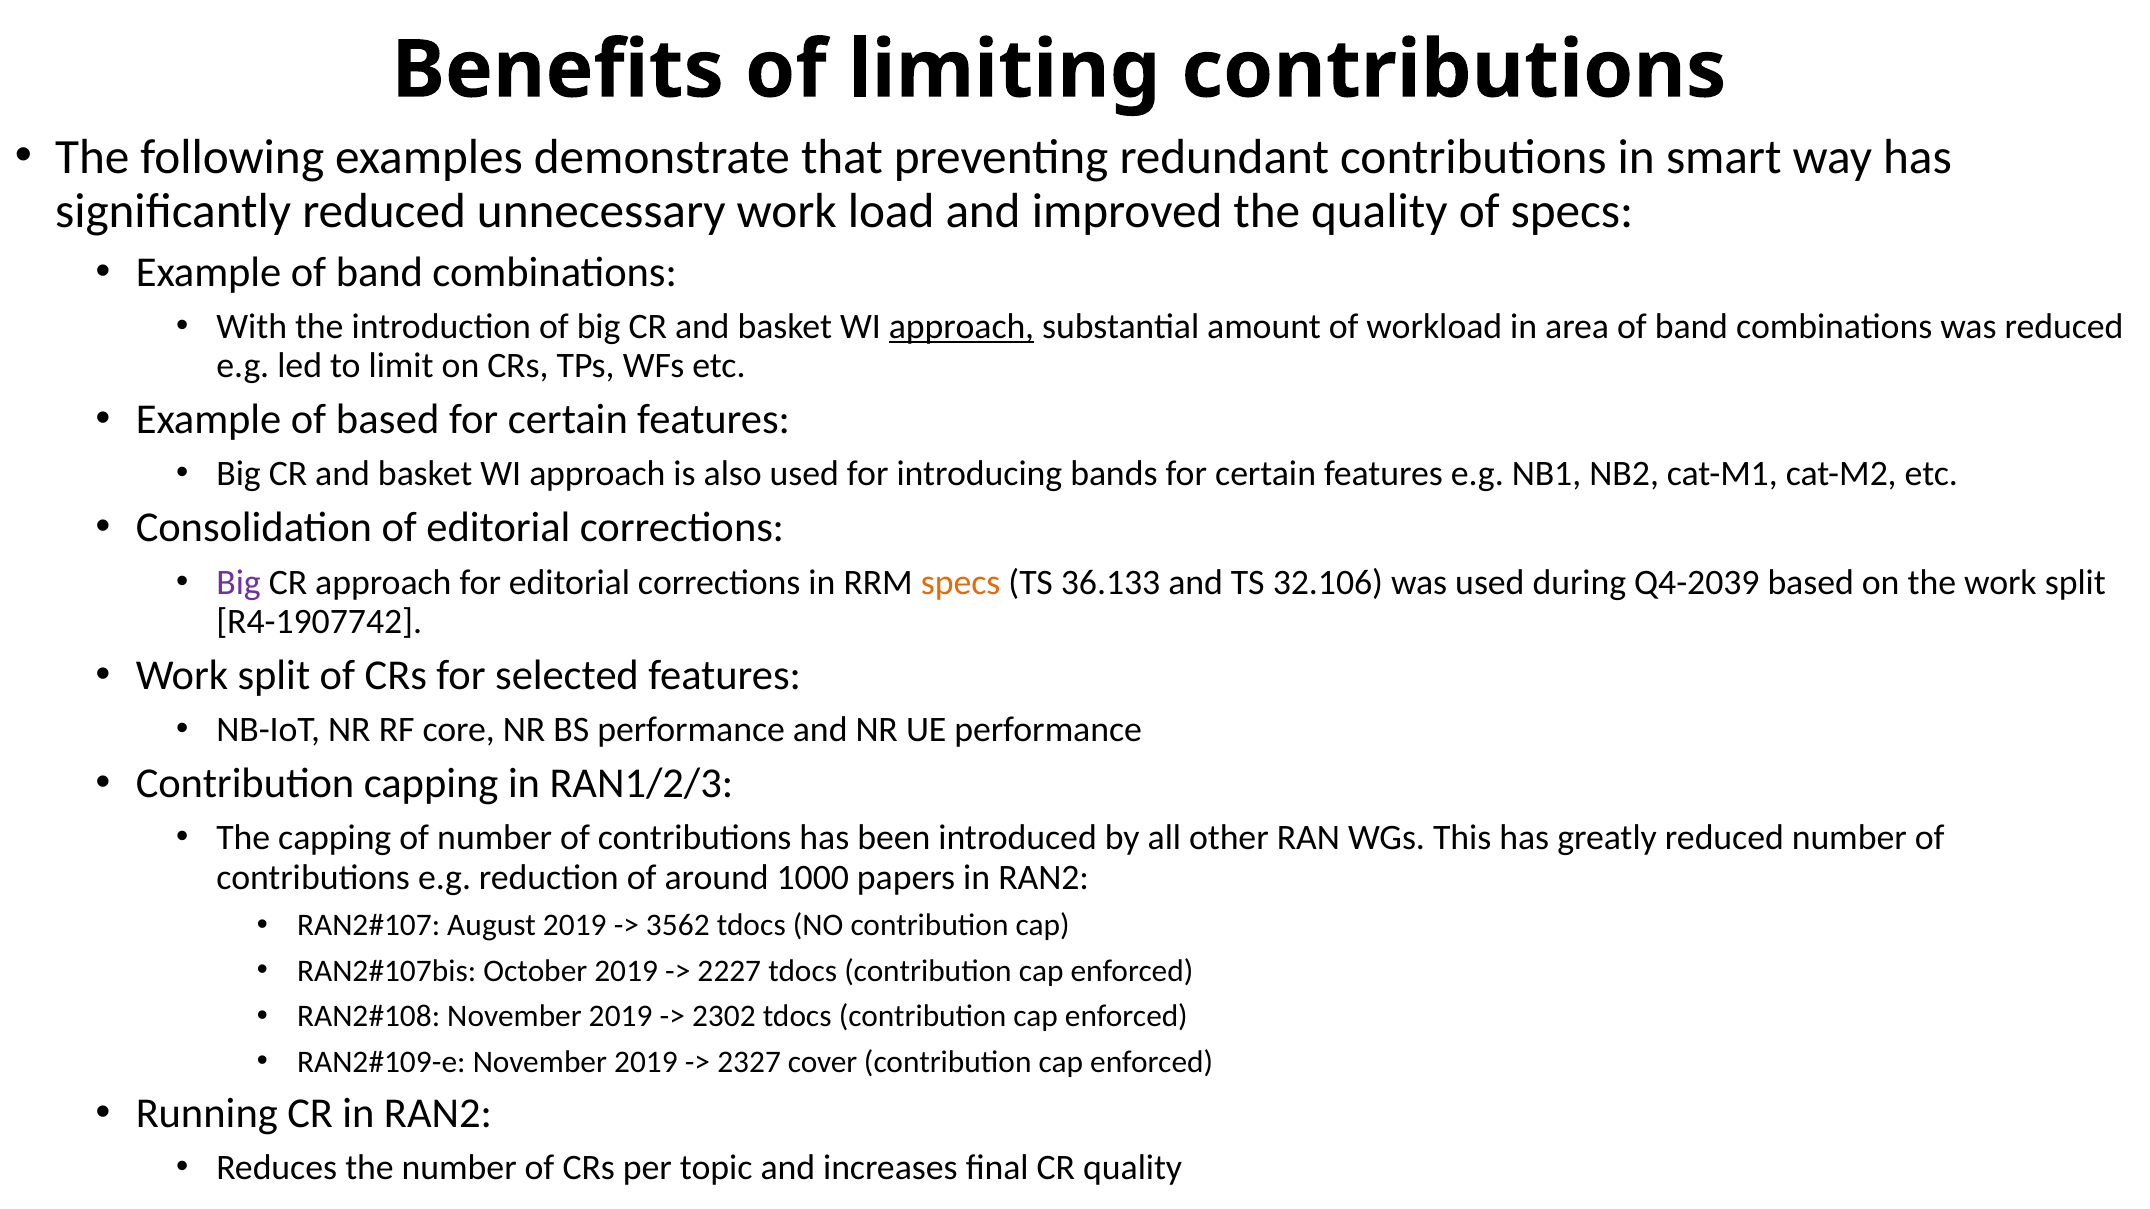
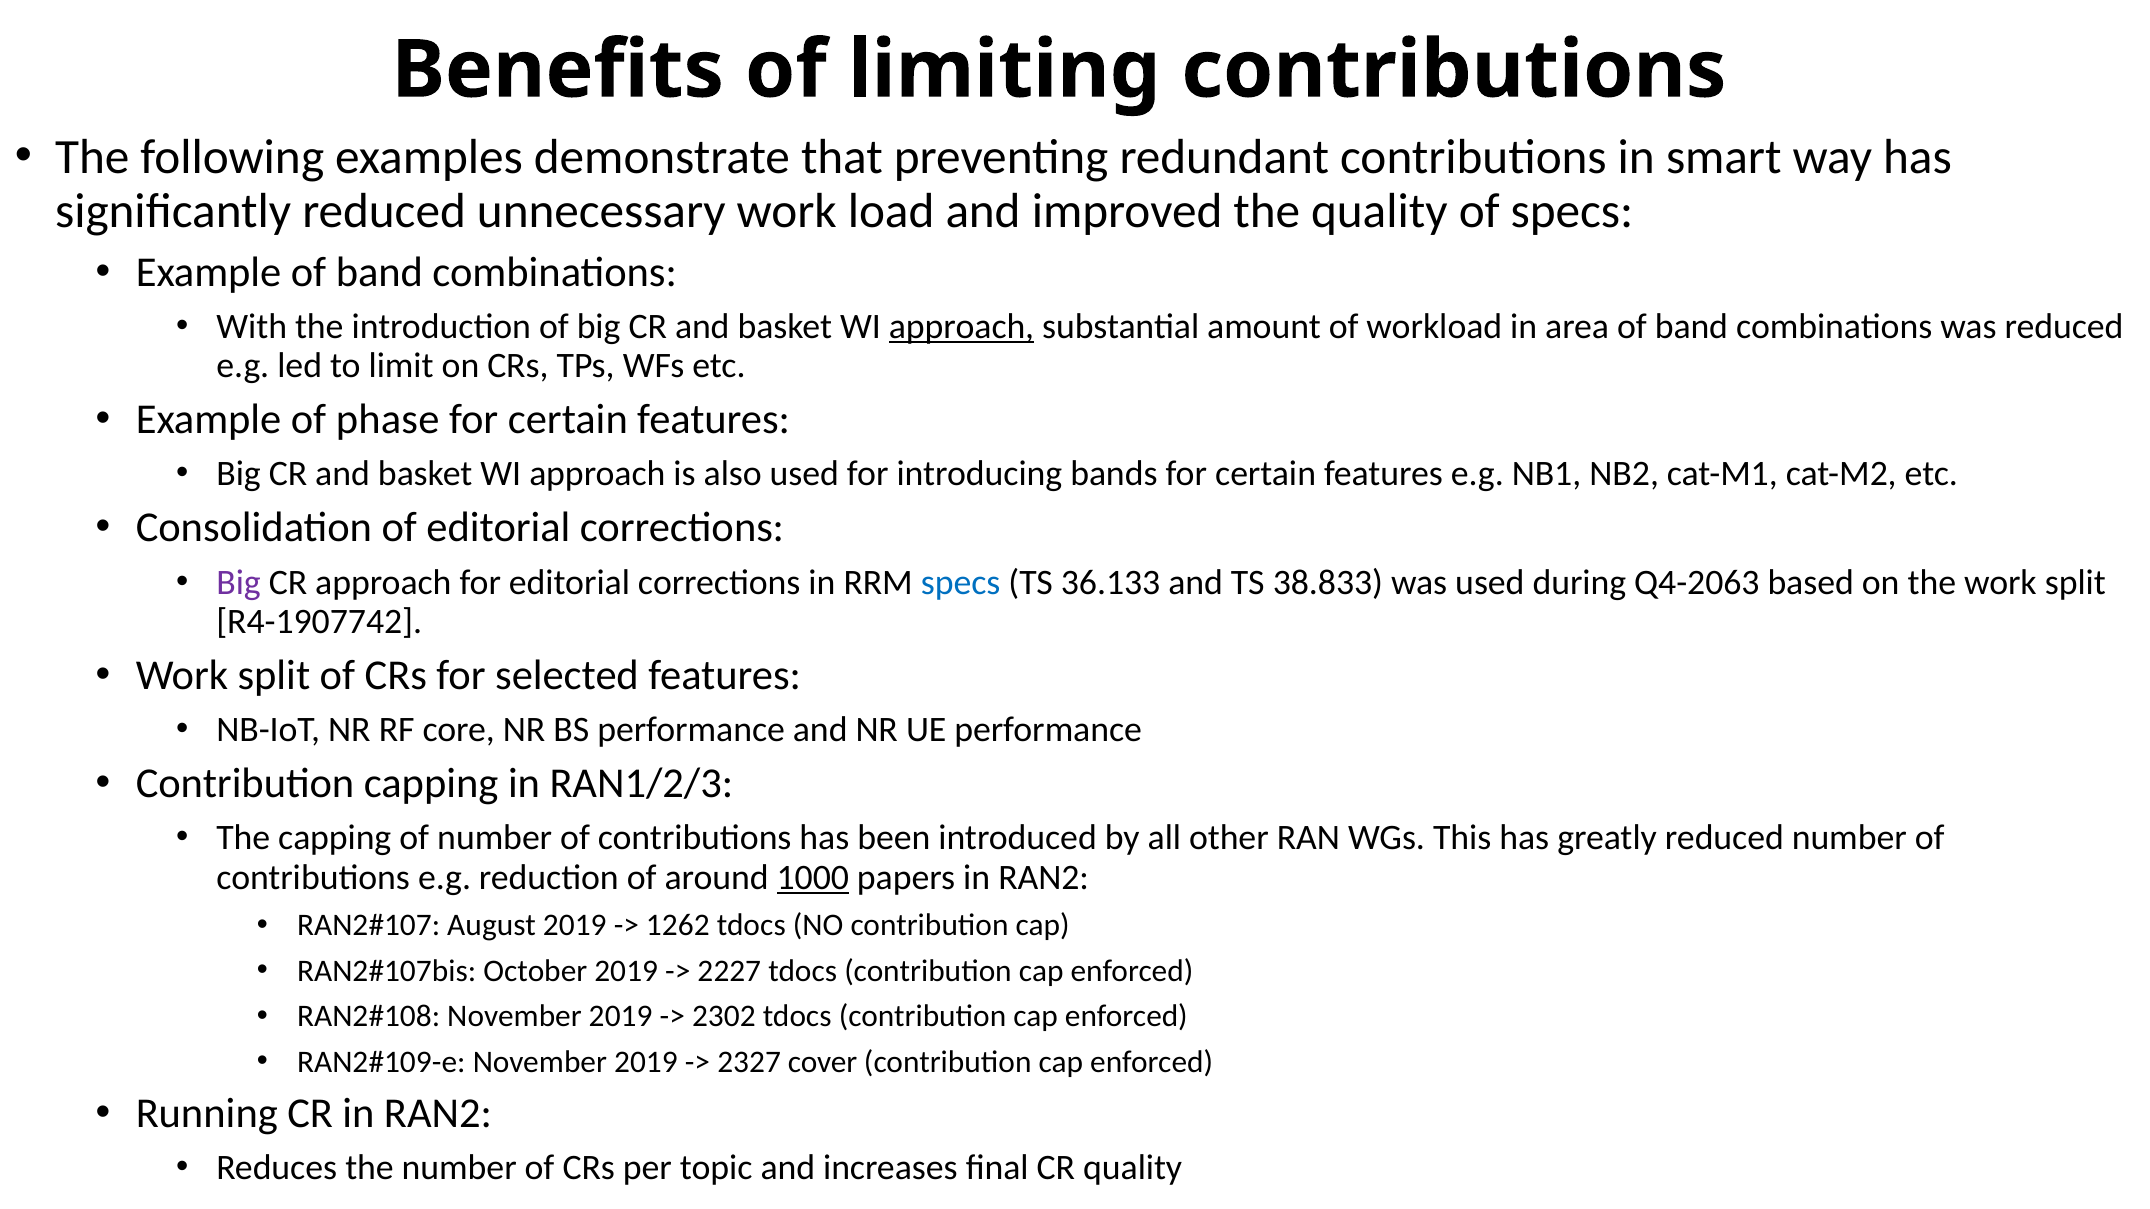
of based: based -> phase (388, 420)
specs colour: orange -> blue (961, 582)
32.106: 32.106 -> 38.833 (1328, 582)
Q4-2039: Q4-2039 -> Q4-2063 (1697, 582)
1000 underline: none -> present (813, 878)
3562: 3562 -> 1262 (678, 926)
